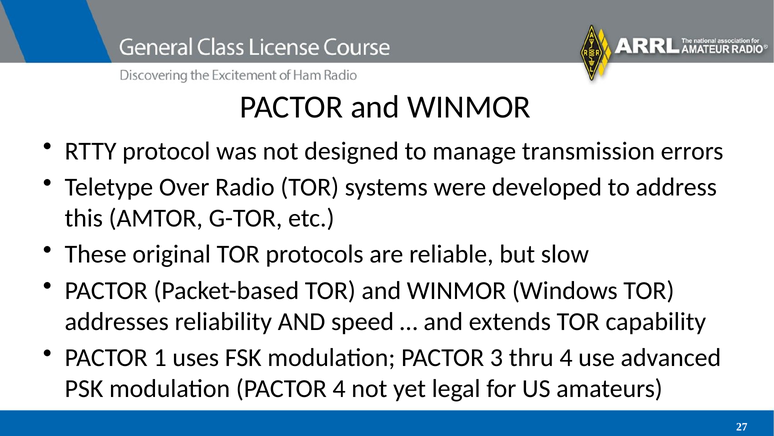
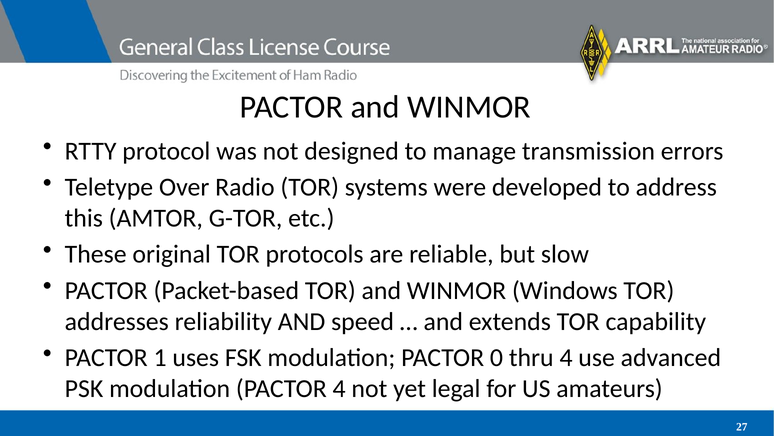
3: 3 -> 0 (496, 357)
